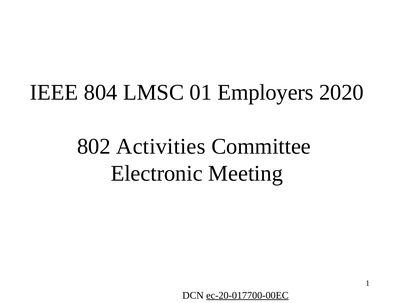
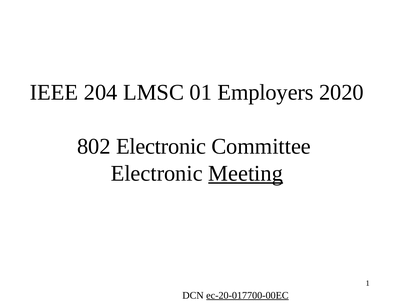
804: 804 -> 204 (101, 92)
802 Activities: Activities -> Electronic (161, 146)
Meeting underline: none -> present (246, 173)
